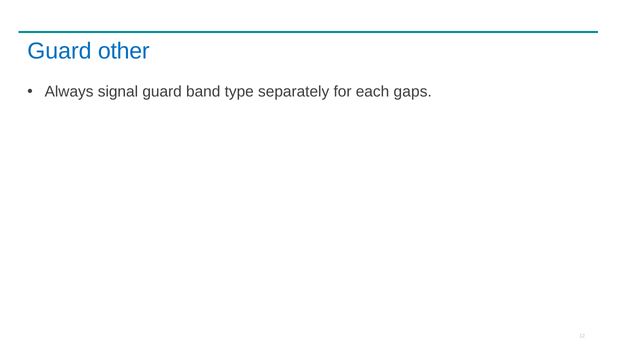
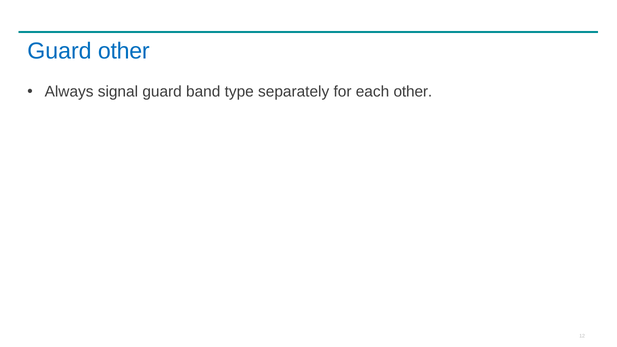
each gaps: gaps -> other (413, 92)
